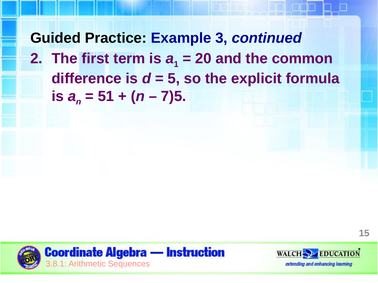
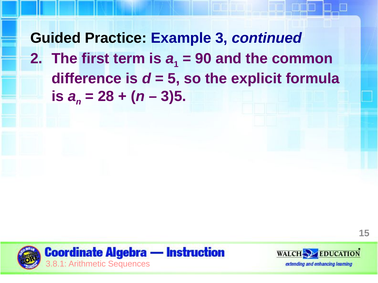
20: 20 -> 90 (203, 59)
51: 51 -> 28 (106, 96)
7)5: 7)5 -> 3)5 (174, 96)
